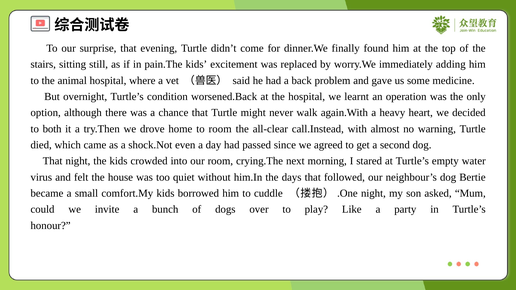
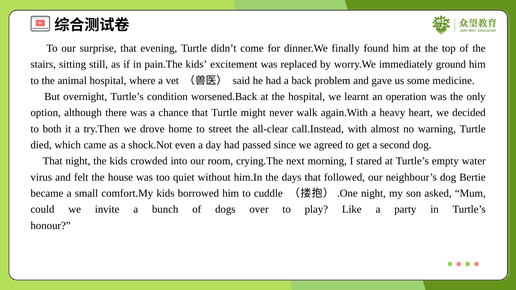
adding: adding -> ground (451, 64)
to room: room -> street (220, 129)
